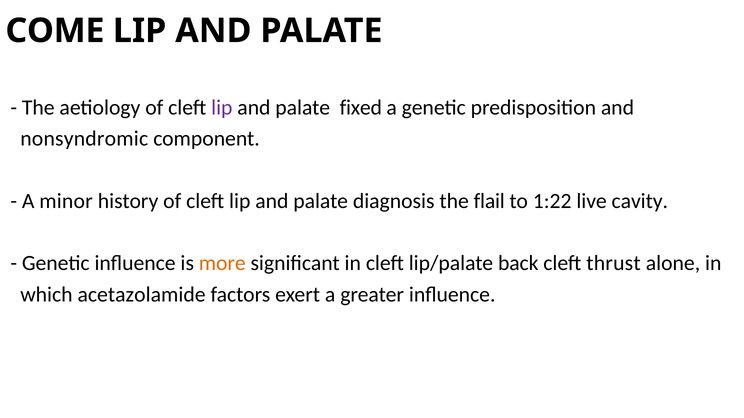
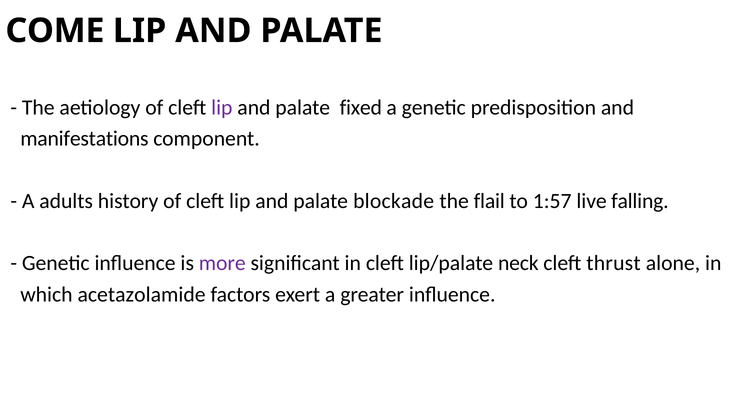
nonsyndromic: nonsyndromic -> manifestations (84, 139)
minor: minor -> adults (66, 201)
diagnosis: diagnosis -> blockade (394, 201)
1:22: 1:22 -> 1:57 (552, 201)
cavity: cavity -> falling (640, 201)
more colour: orange -> purple (222, 264)
back: back -> neck (518, 264)
